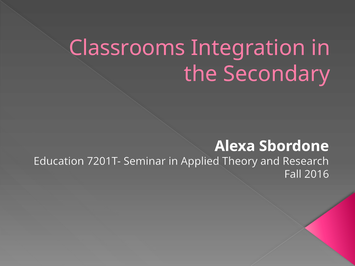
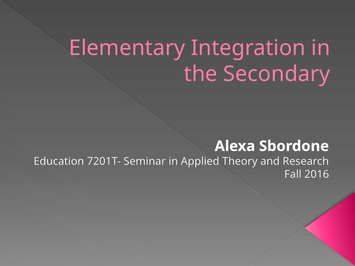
Classrooms: Classrooms -> Elementary (127, 48)
